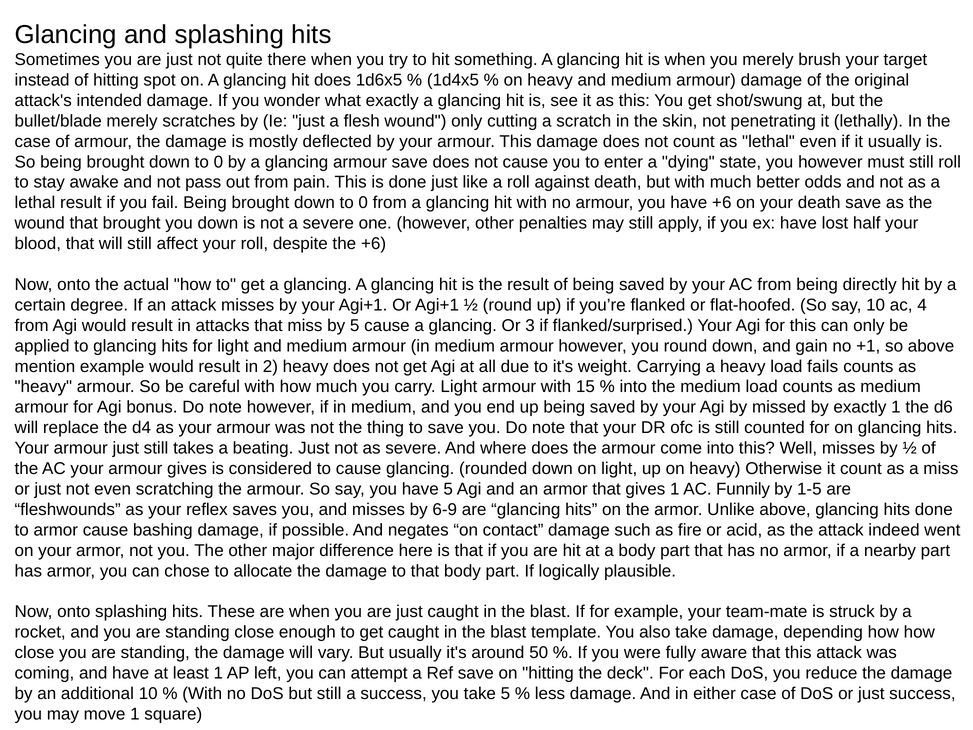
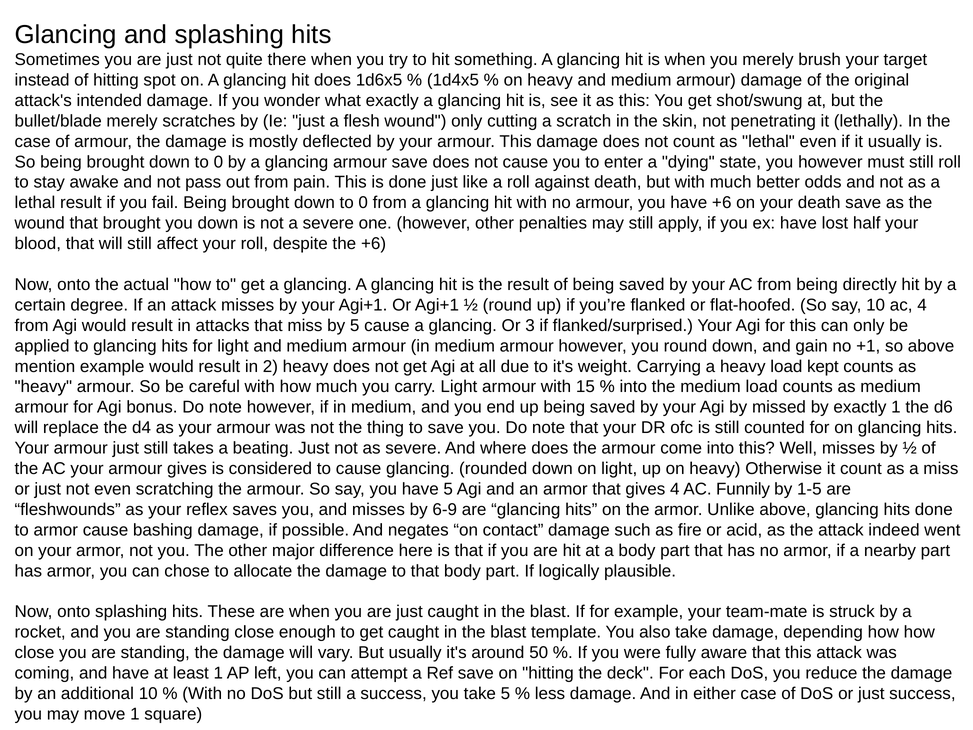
fails: fails -> kept (823, 366)
gives 1: 1 -> 4 (675, 489)
